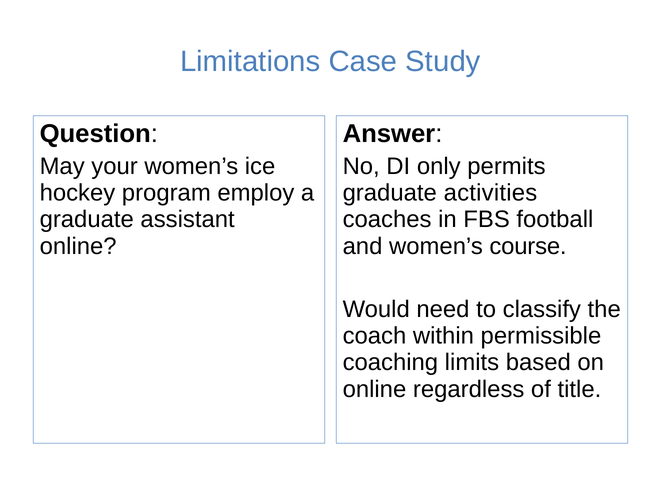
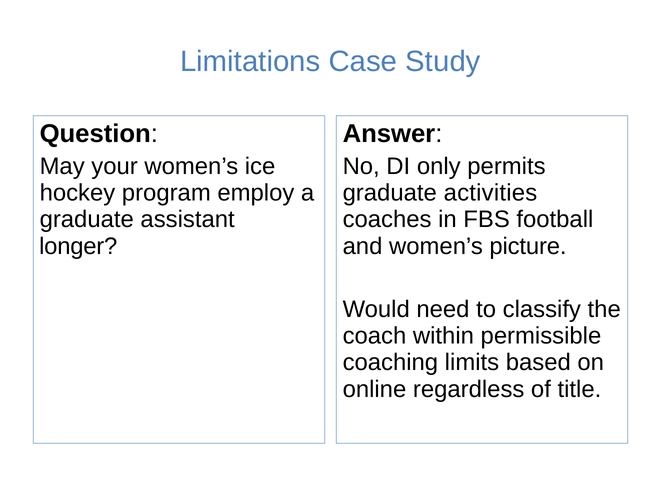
online: online -> longer (78, 246)
course: course -> picture (528, 246)
